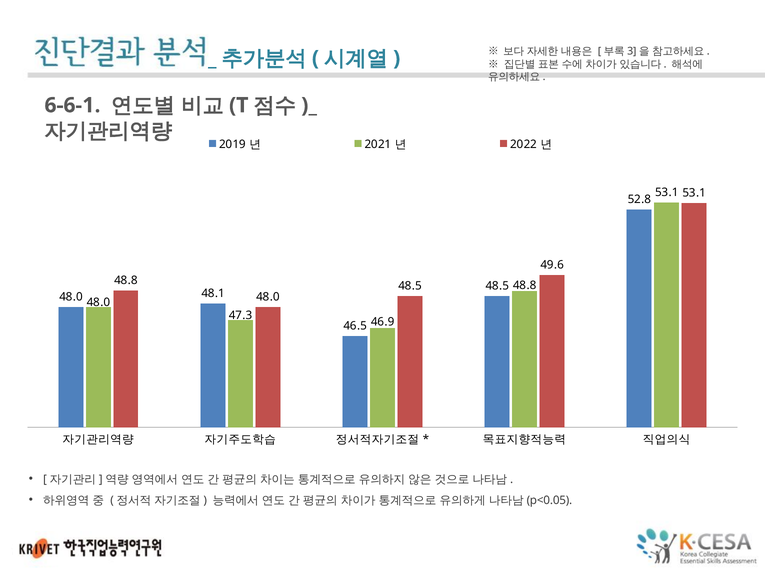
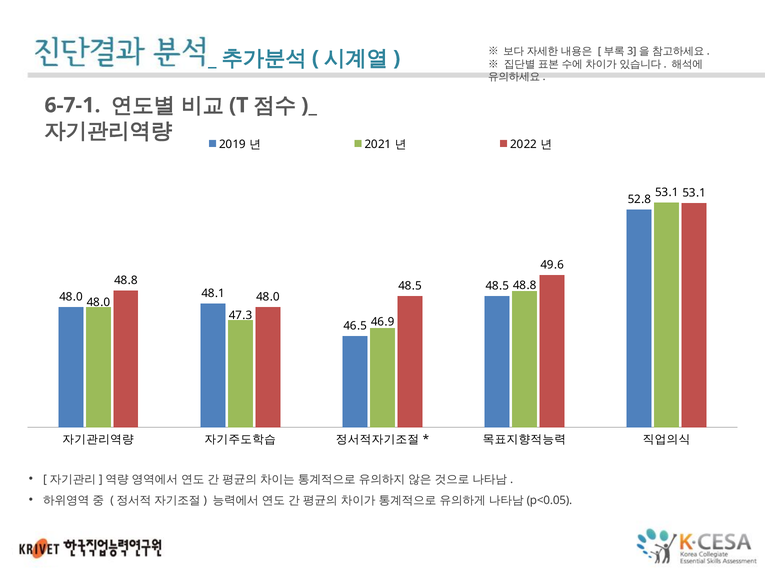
6-6-1: 6-6-1 -> 6-7-1 (72, 105)
